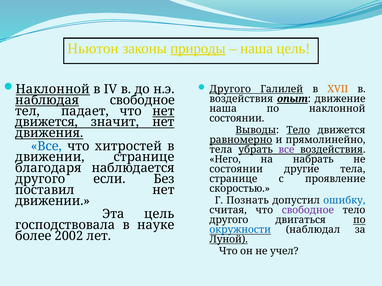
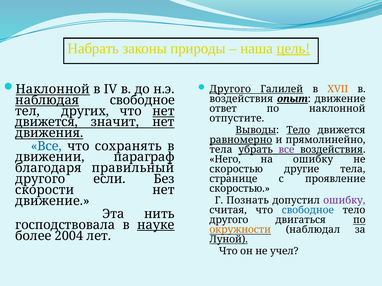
Ньютон: Ньютон -> Набрать (93, 48)
природы underline: present -> none (198, 48)
цель underline: none -> present (293, 48)
наша: наша -> ответ (223, 109)
падает: падает -> других (85, 111)
состоянии: состоянии -> отпустите (237, 119)
хитростей: хитростей -> сохранять (128, 146)
движении странице: странице -> параграф (144, 157)
на набрать: набрать -> ошибку (313, 160)
наблюдается: наблюдается -> правильный (133, 168)
состоянии: состоянии -> скоростью (236, 169)
поставил: поставил -> скорости (45, 190)
движении: движении -> движение (52, 201)
ошибку colour: blue -> purple (344, 201)
свободное colour: purple -> blue (308, 210)
Эта цель: цель -> нить (159, 214)
науке underline: none -> present (156, 225)
окружности colour: blue -> orange (240, 230)
2002: 2002 -> 2004 (69, 236)
